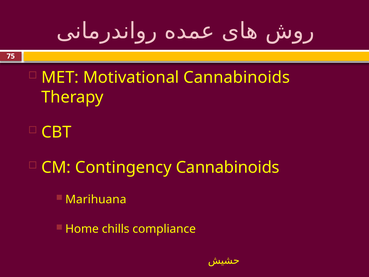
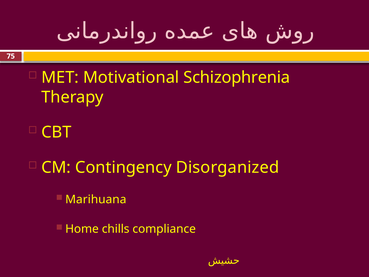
Motivational Cannabinoids: Cannabinoids -> Schizophrenia (237, 77)
Contingency Cannabinoids: Cannabinoids -> Disorganized (228, 167)
